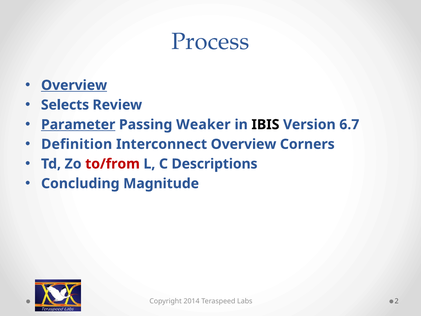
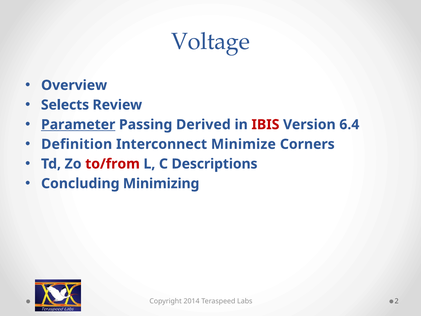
Process: Process -> Voltage (211, 41)
Overview underline: present -> none (74, 85)
Weaker: Weaker -> Derived (203, 124)
IBIS colour: black -> red (265, 124)
6.7: 6.7 -> 6.4 (349, 124)
Interconnect Overview: Overview -> Minimize (243, 144)
Magnitude: Magnitude -> Minimizing (161, 183)
